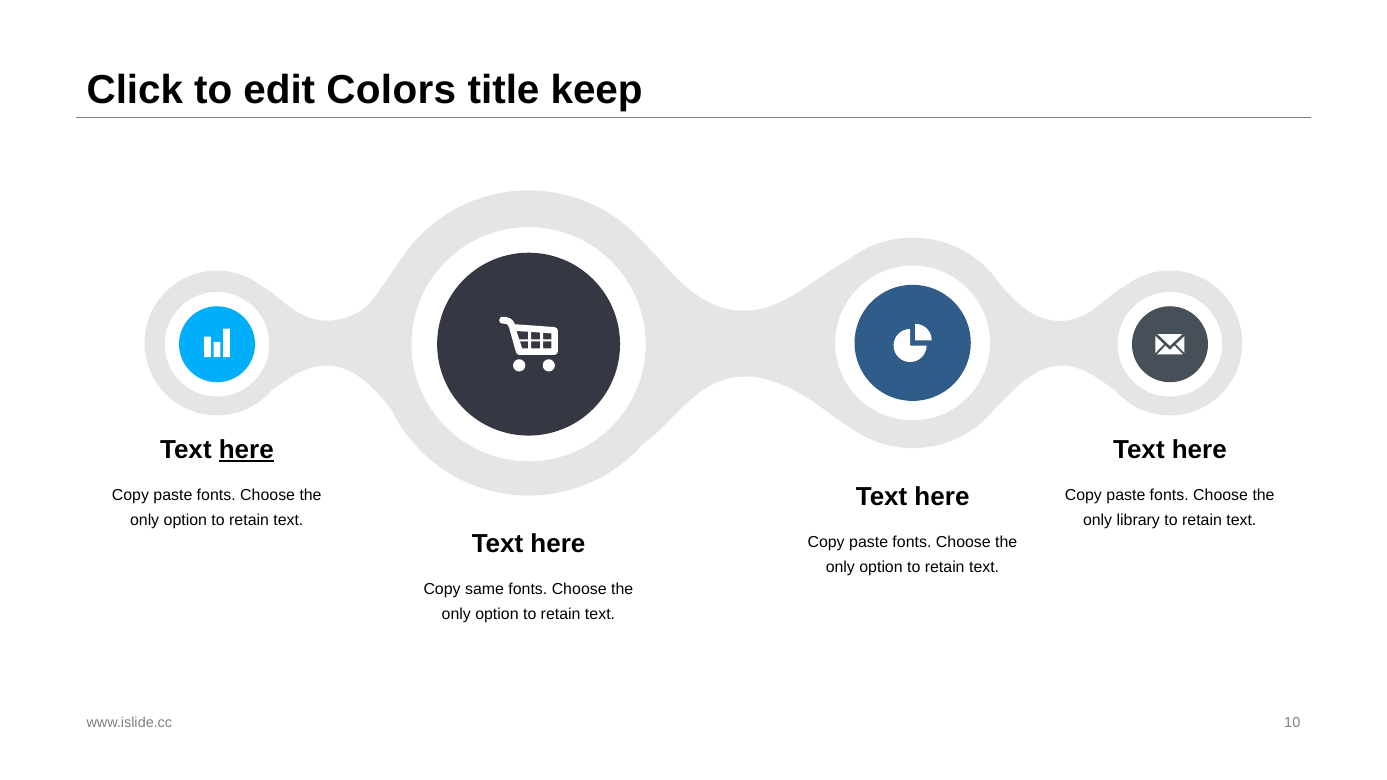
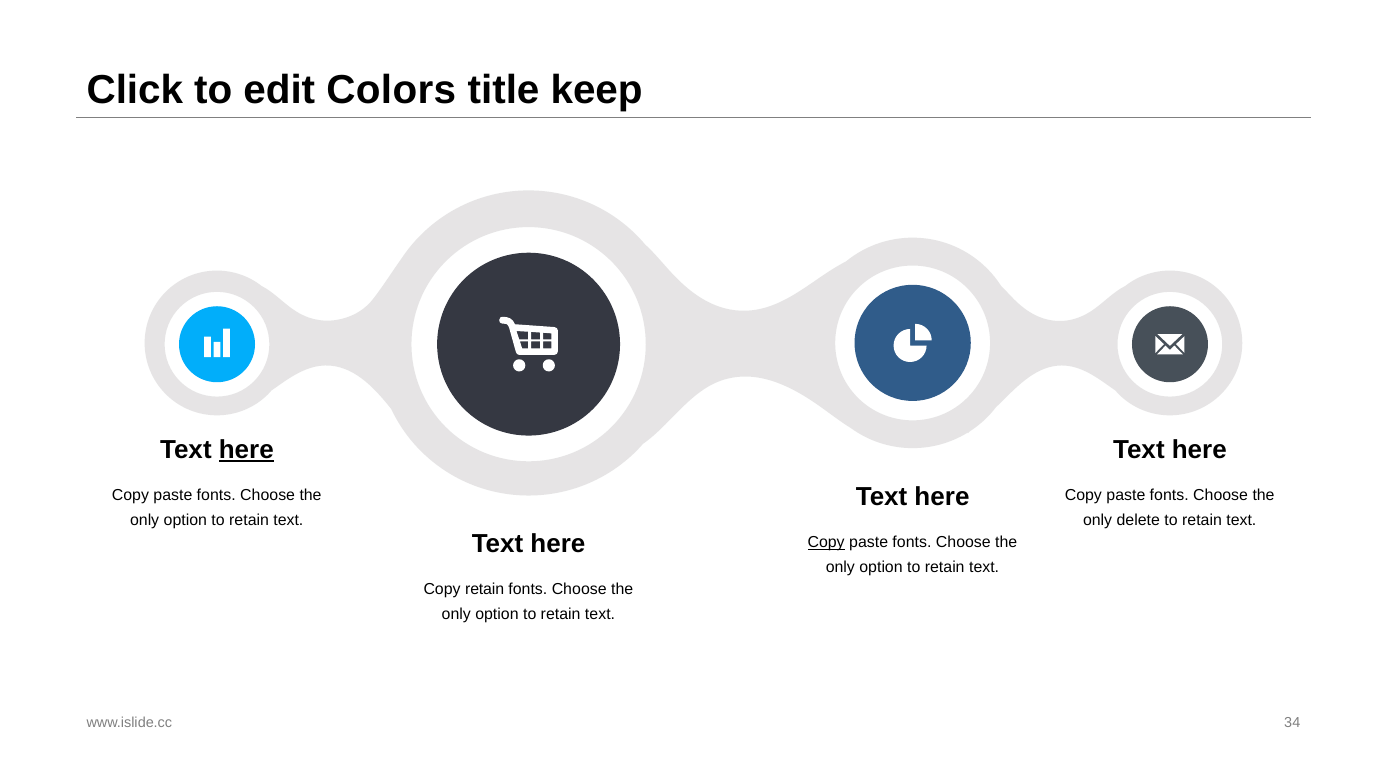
library: library -> delete (1138, 521)
Copy underline: none -> present (826, 543)
Copy same: same -> retain (485, 590)
10: 10 -> 34 (1292, 723)
